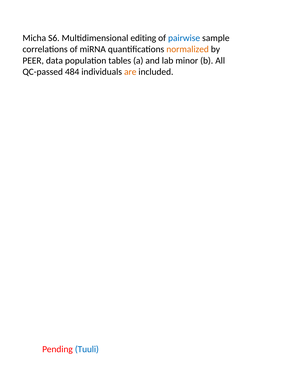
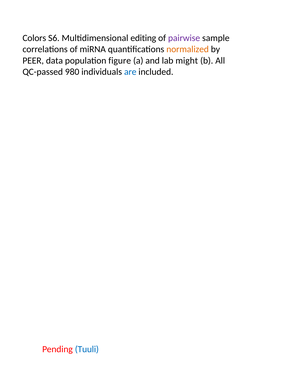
Micha: Micha -> Colors (34, 38)
pairwise colour: blue -> purple (184, 38)
tables: tables -> figure (120, 60)
minor: minor -> might (187, 60)
484: 484 -> 980 (72, 72)
are colour: orange -> blue (130, 72)
